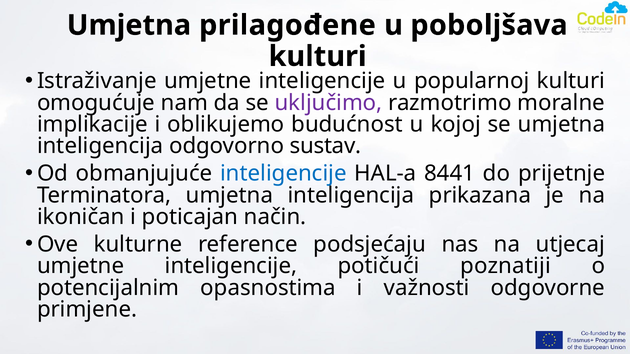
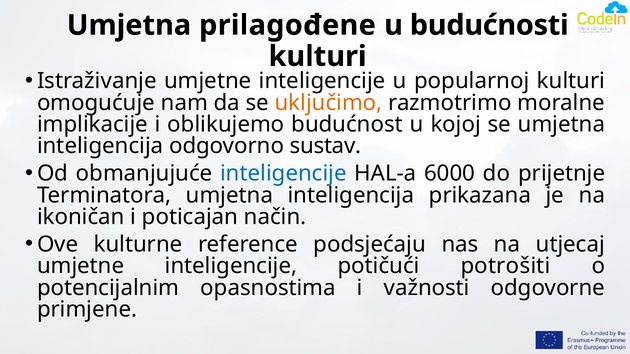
poboljšava: poboljšava -> budućnosti (489, 25)
uključimo colour: purple -> orange (329, 103)
8441: 8441 -> 6000 (450, 174)
poznatiji: poznatiji -> potrošiti (506, 266)
